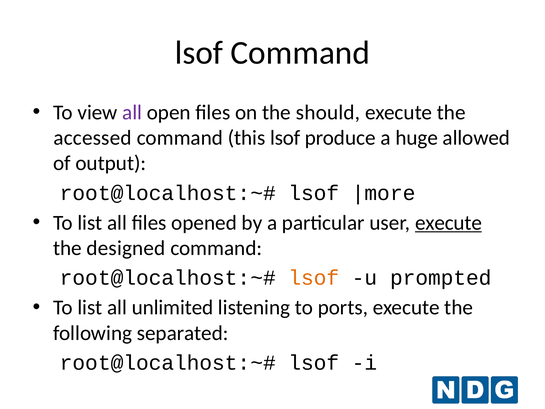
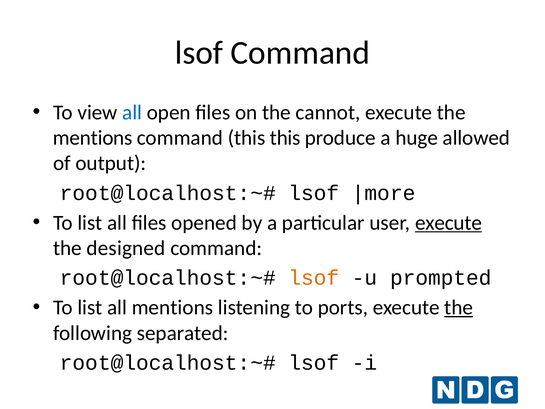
all colour: purple -> blue (132, 112)
should: should -> cannot (328, 112)
accessed: accessed -> mentions (93, 138)
this lsof: lsof -> this (285, 138)
all unlimited: unlimited -> mentions (172, 307)
the underline: none -> present (459, 307)
